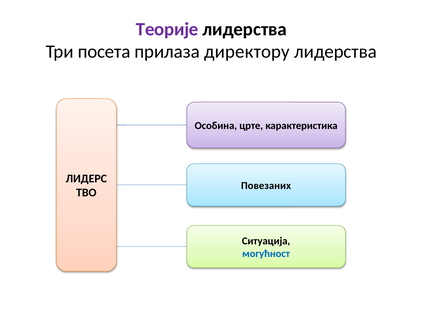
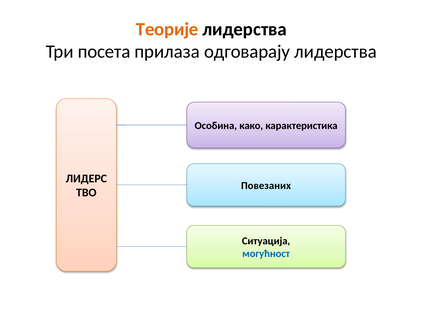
Теорије colour: purple -> orange (167, 29)
директору: директору -> одговарају (247, 52)
црте: црте -> како (251, 126)
